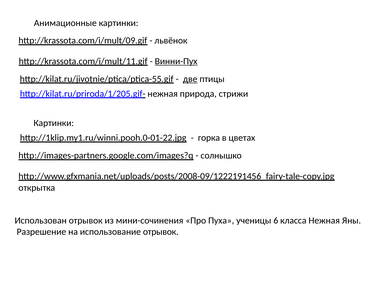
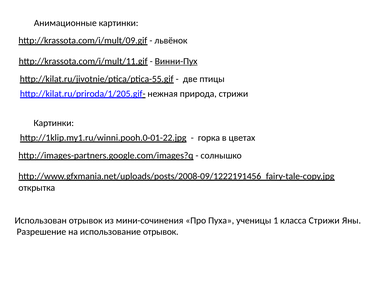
две underline: present -> none (190, 79)
6: 6 -> 1 (276, 221)
класса Нежная: Нежная -> Стрижи (324, 221)
